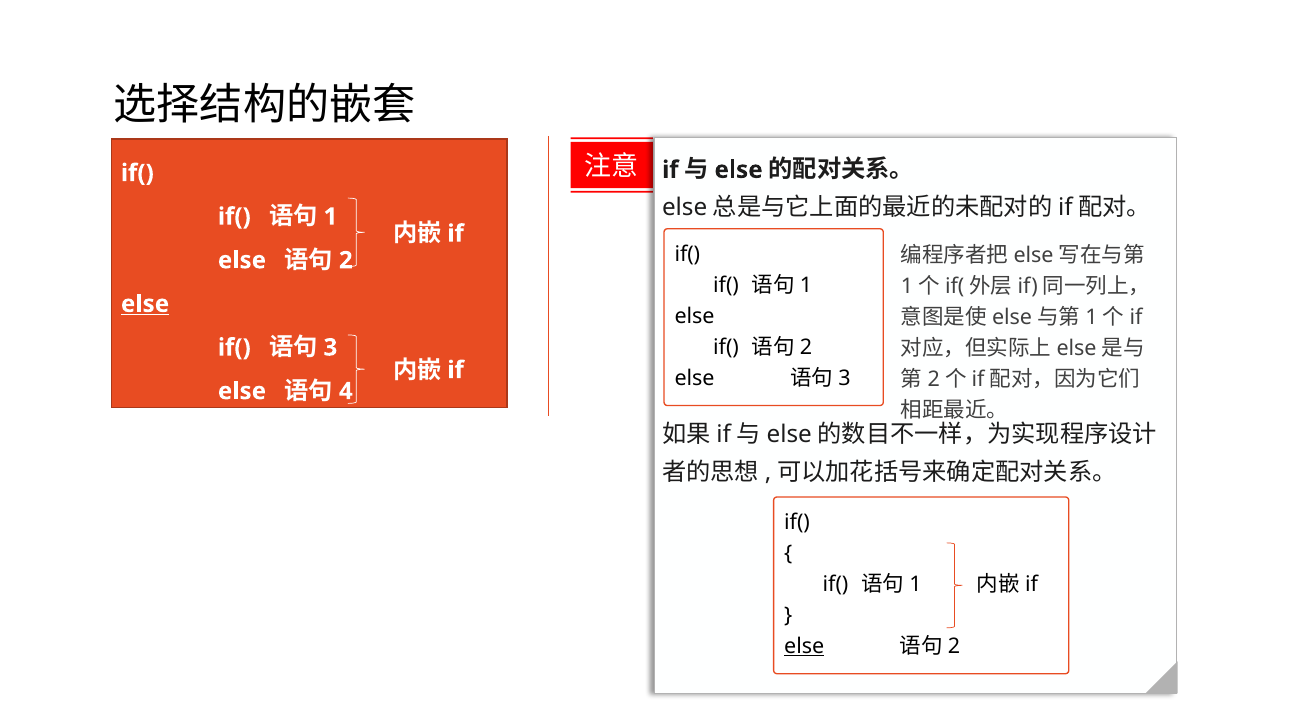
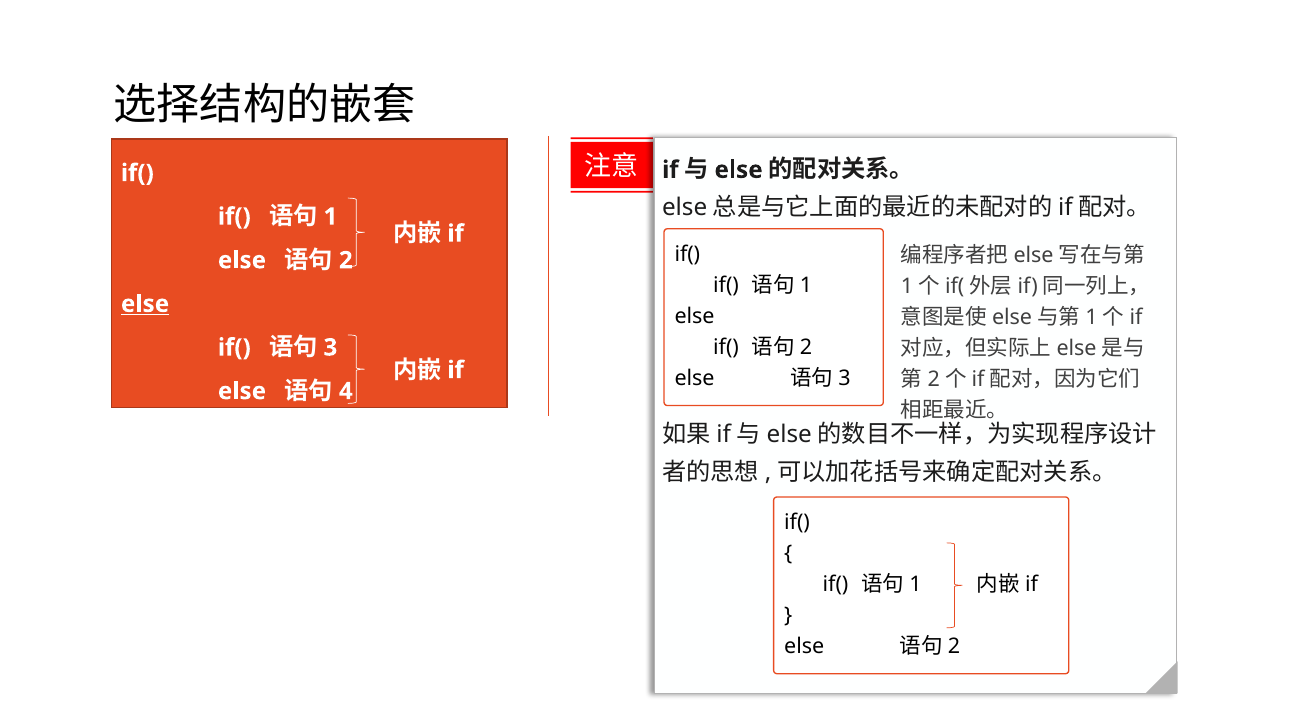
else underline: present -> none (804, 647)
